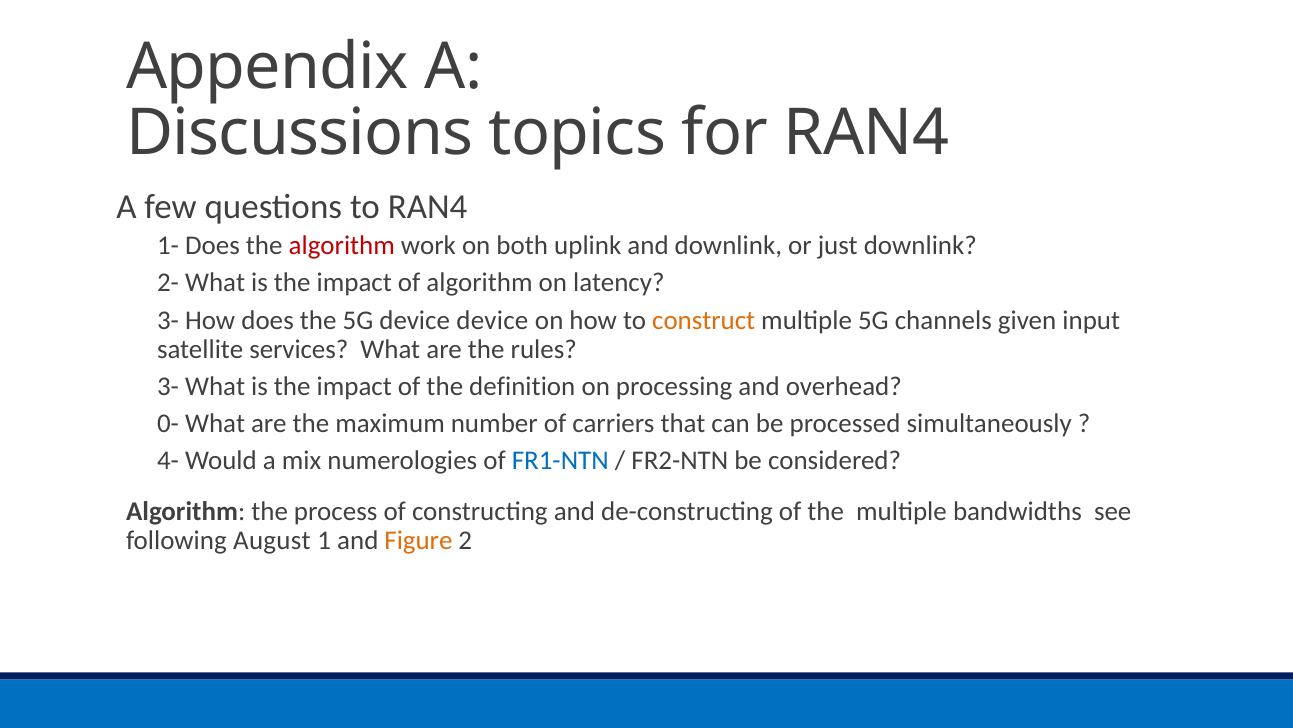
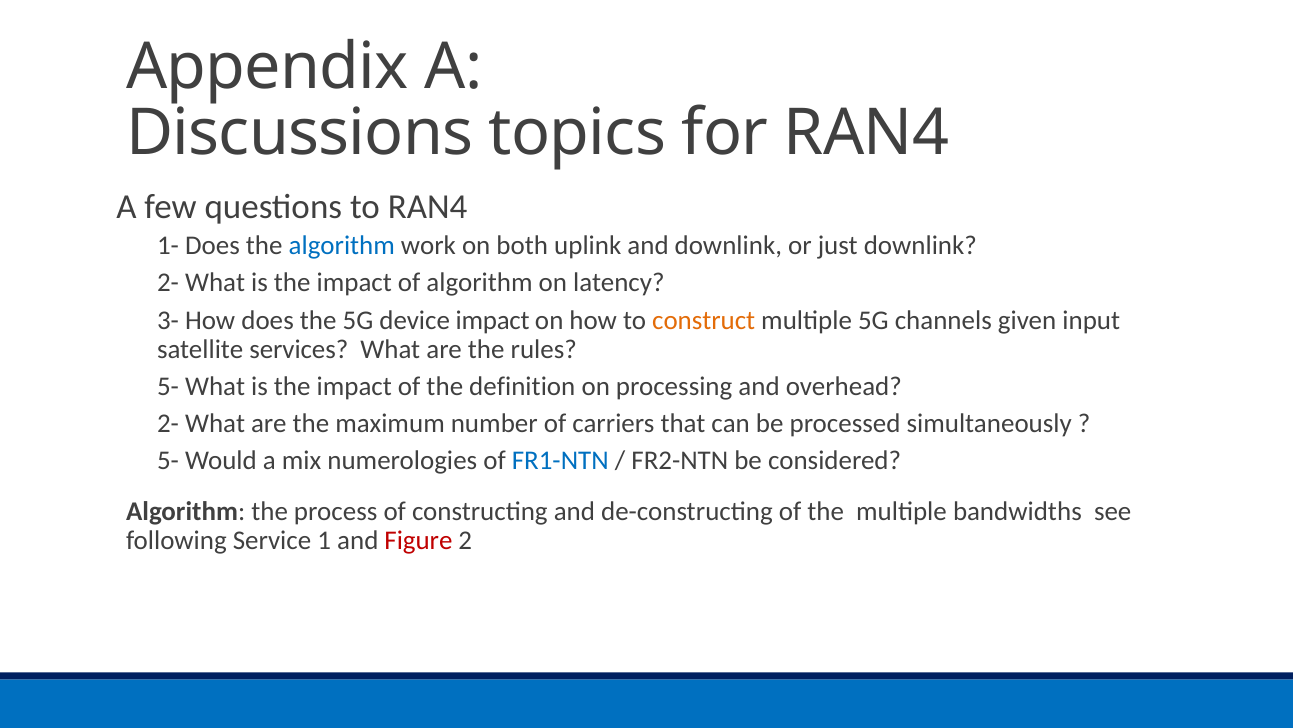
algorithm colour: red -> blue (342, 245)
device device: device -> impact (493, 320)
3-: 3- -> 5- (168, 386)
0-: 0- -> 2- (168, 423)
4-: 4- -> 5- (168, 460)
August: August -> Service (272, 540)
Figure colour: orange -> red (418, 540)
